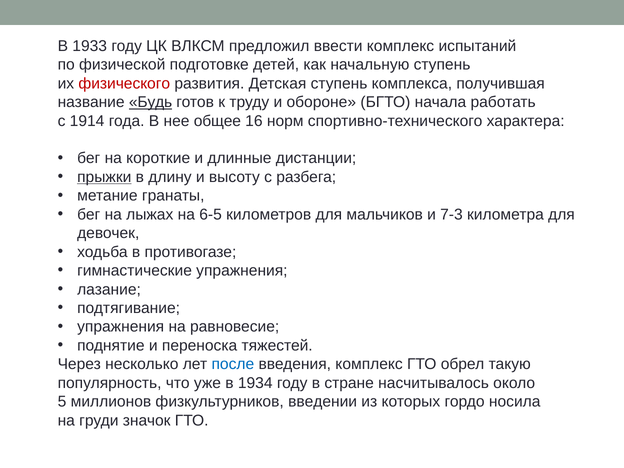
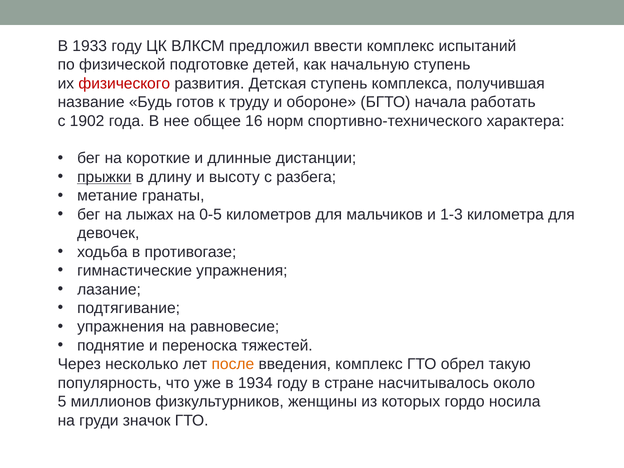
Будь underline: present -> none (151, 102)
1914: 1914 -> 1902 (87, 121)
6-5: 6-5 -> 0-5 (211, 215)
7-3: 7-3 -> 1-3 (451, 215)
после colour: blue -> orange (233, 364)
введении: введении -> женщины (323, 402)
